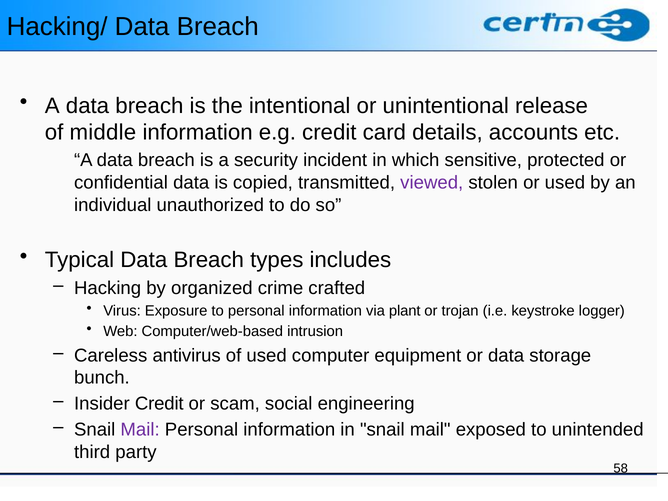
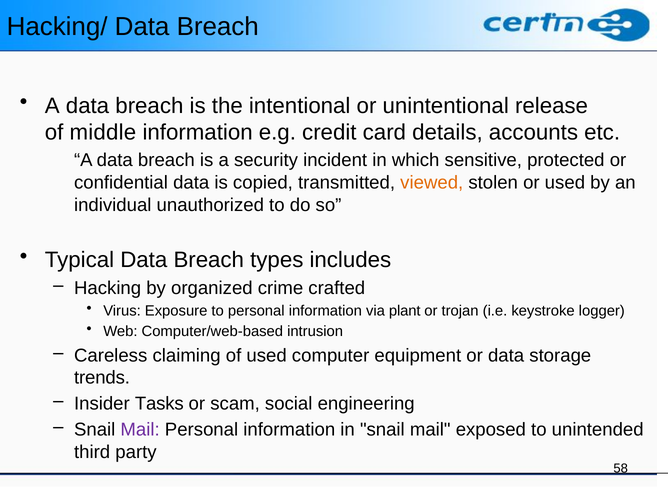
viewed colour: purple -> orange (432, 183)
antivirus: antivirus -> claiming (187, 356)
bunch: bunch -> trends (102, 378)
Insider Credit: Credit -> Tasks (159, 404)
